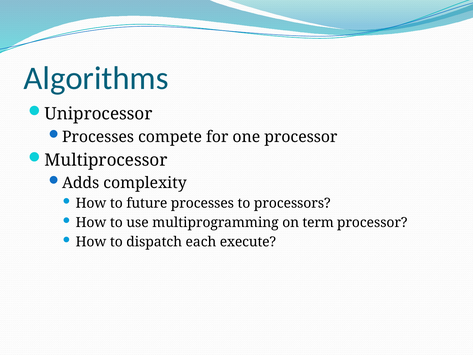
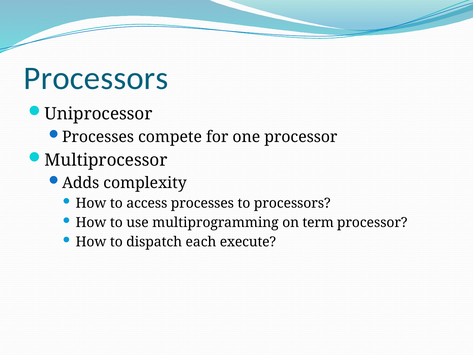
Algorithms: Algorithms -> Processors (96, 78)
future: future -> access (147, 203)
